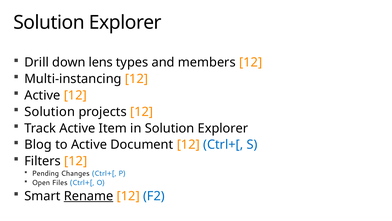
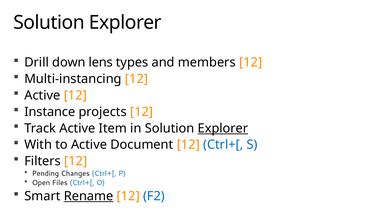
Solution: Solution -> Instance (50, 112)
Explorer underline: none -> present (223, 128)
Blog: Blog -> With (38, 144)
